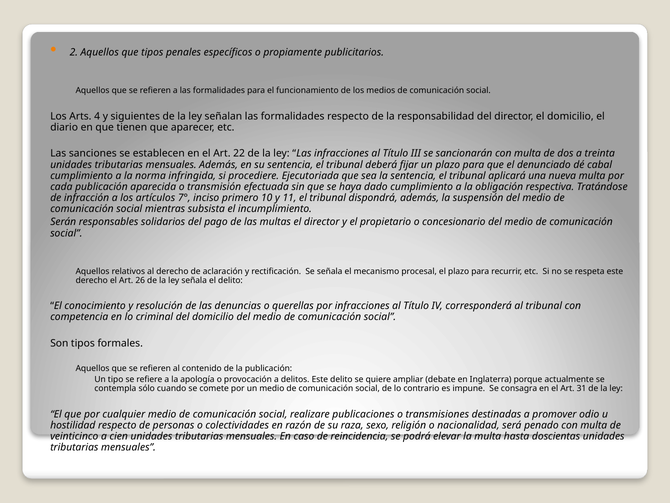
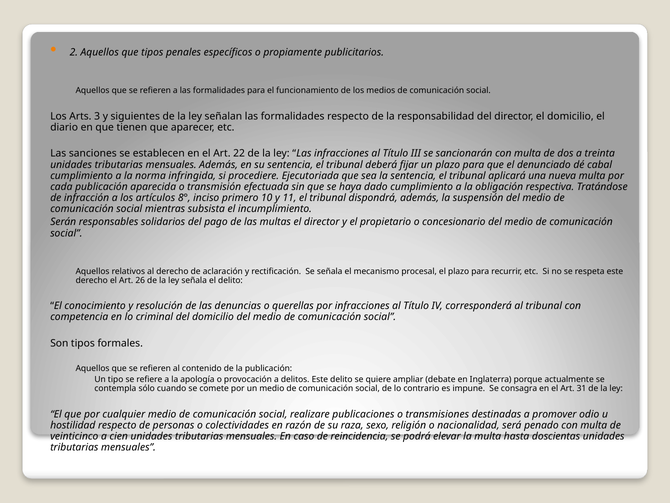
4: 4 -> 3 (97, 116)
7°: 7° -> 8° (184, 198)
